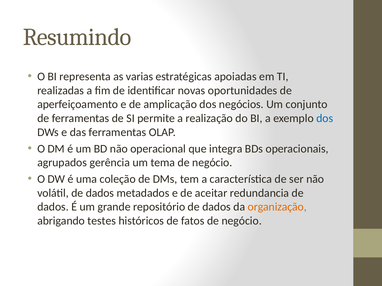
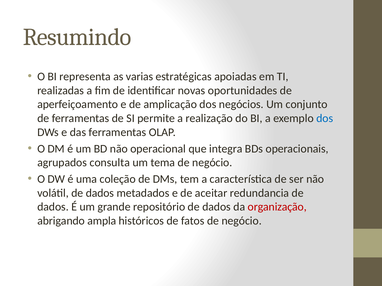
gerência: gerência -> consulta (110, 163)
organização colour: orange -> red (277, 207)
testes: testes -> ampla (102, 221)
